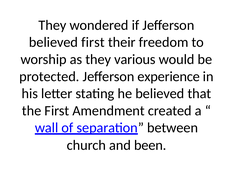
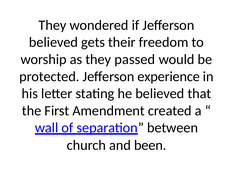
believed first: first -> gets (93, 42)
various: various -> passed (135, 59)
